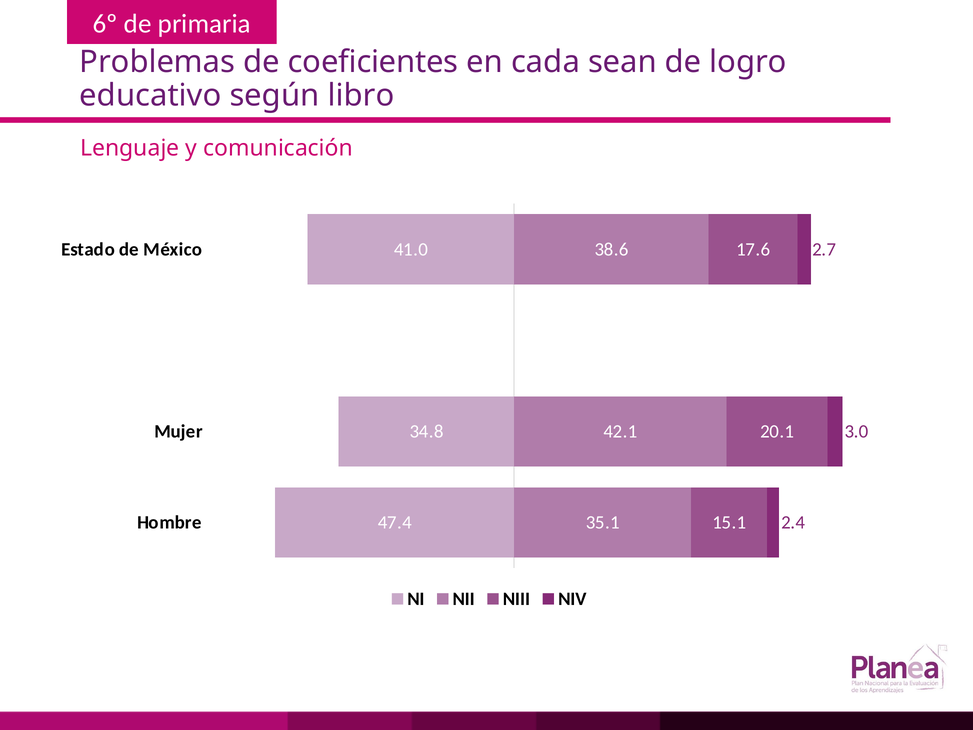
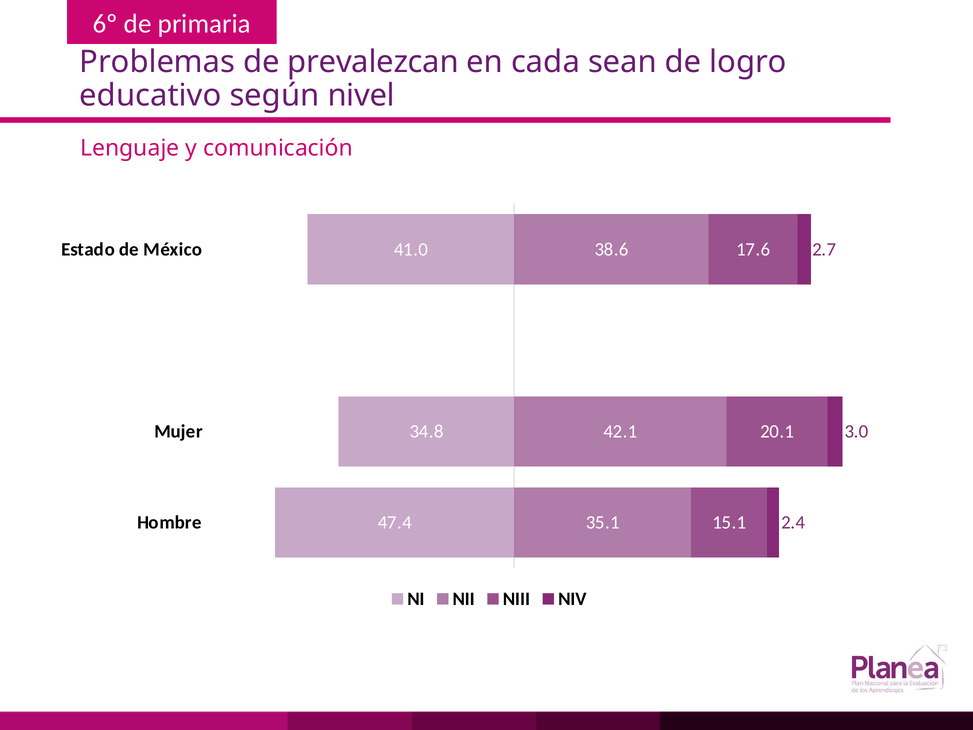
coeficientes: coeficientes -> prevalezcan (373, 62)
libro: libro -> nivel (361, 96)
